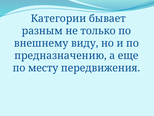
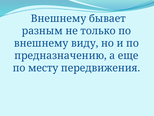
Категории: Категории -> Внешнему (59, 18)
